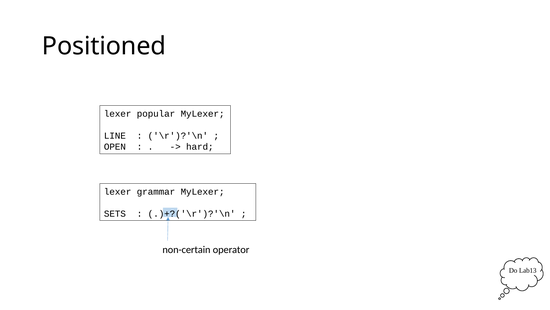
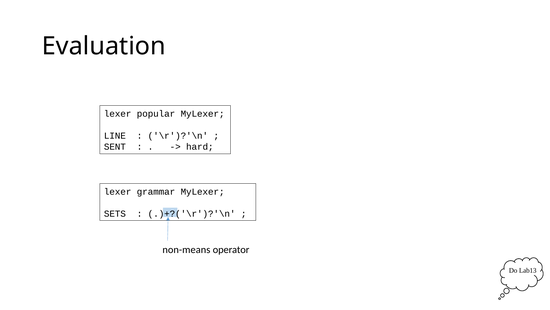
Positioned: Positioned -> Evaluation (104, 46)
OPEN: OPEN -> SENT (115, 147)
non-certain: non-certain -> non-means (186, 249)
